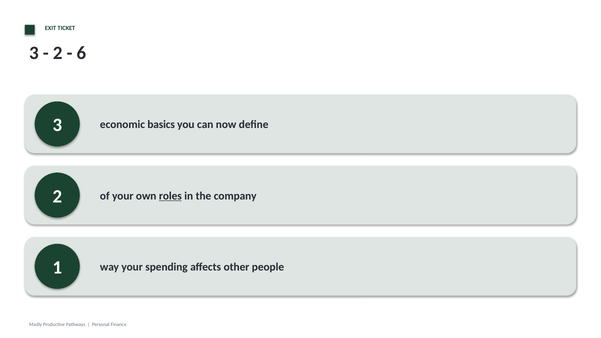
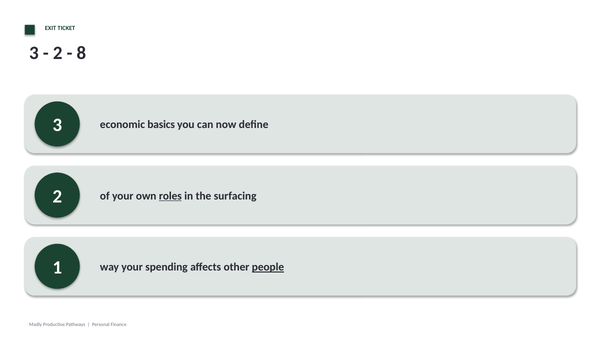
6: 6 -> 8 (81, 53)
company: company -> surfacing (235, 196)
people underline: none -> present (268, 267)
